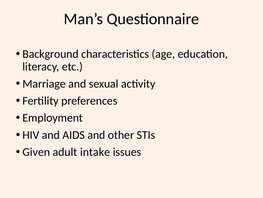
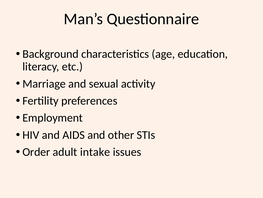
Given: Given -> Order (36, 151)
